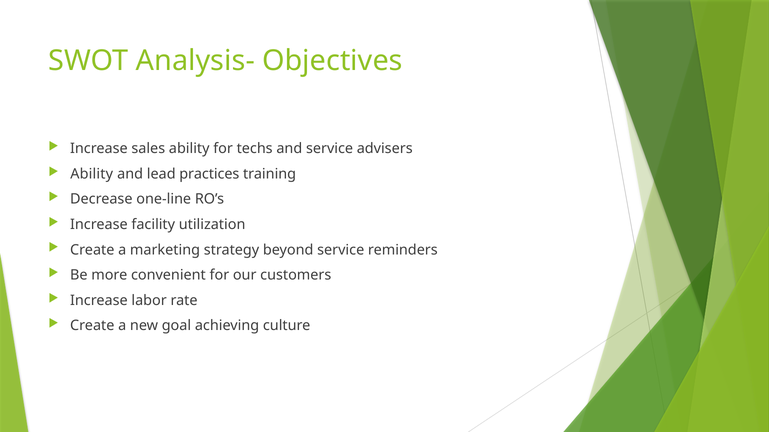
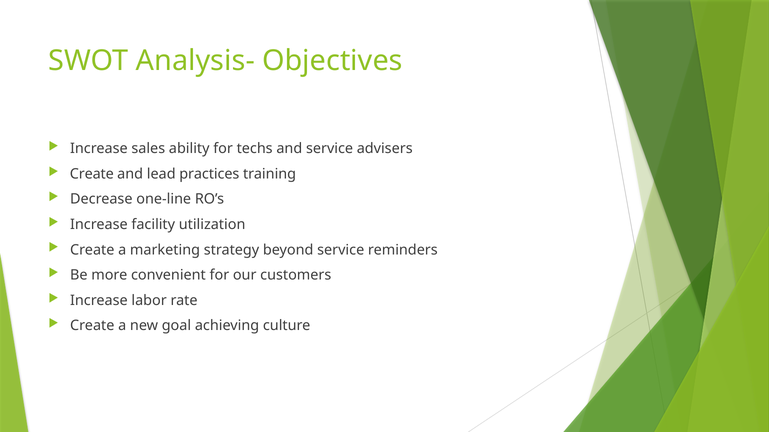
Ability: Ability -> Create (92, 174)
